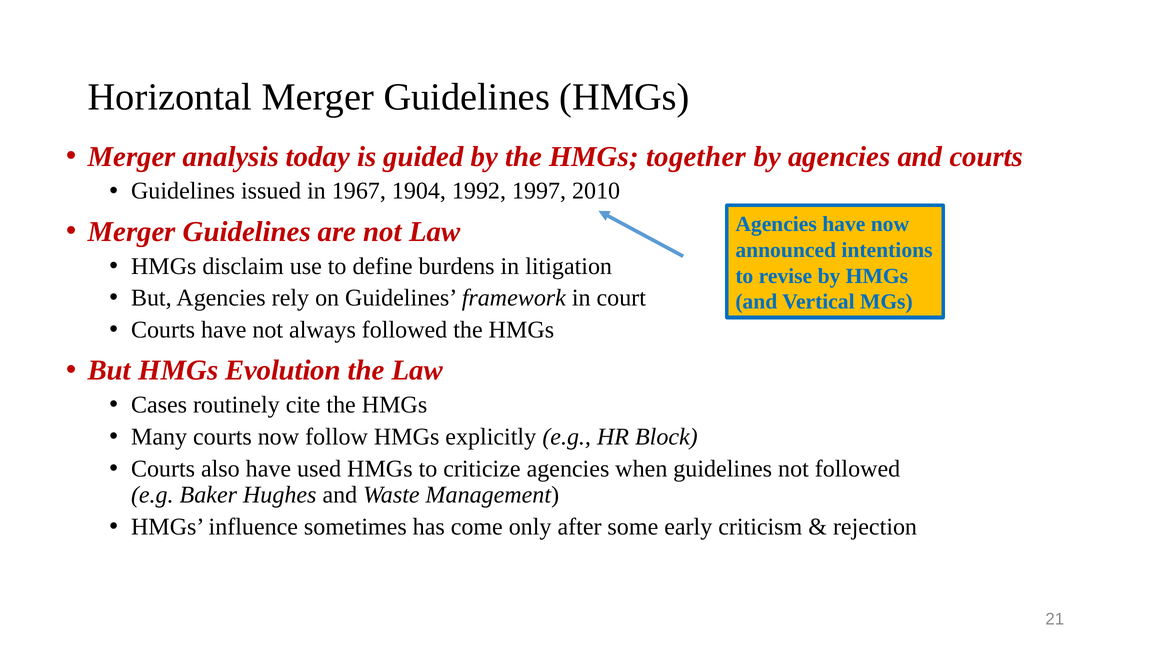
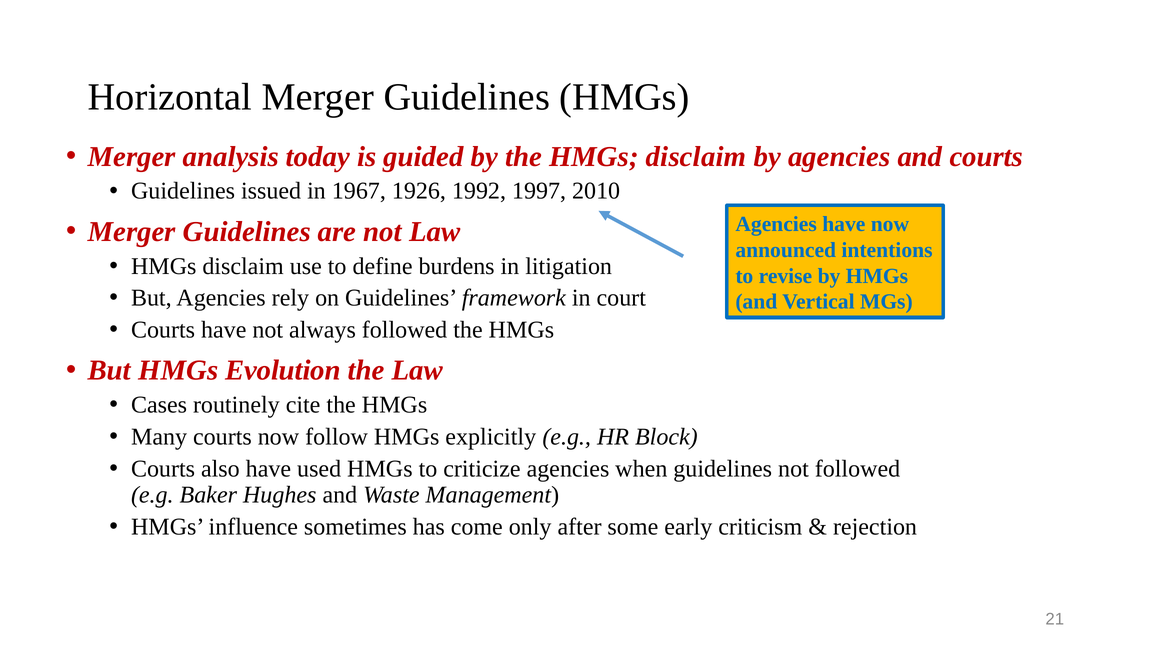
the HMGs together: together -> disclaim (696, 157)
1904: 1904 -> 1926 (419, 191)
